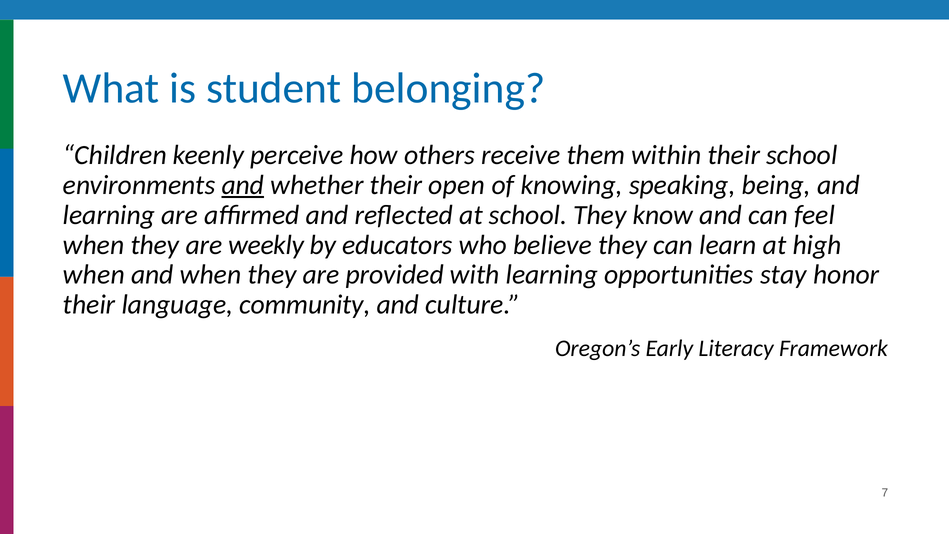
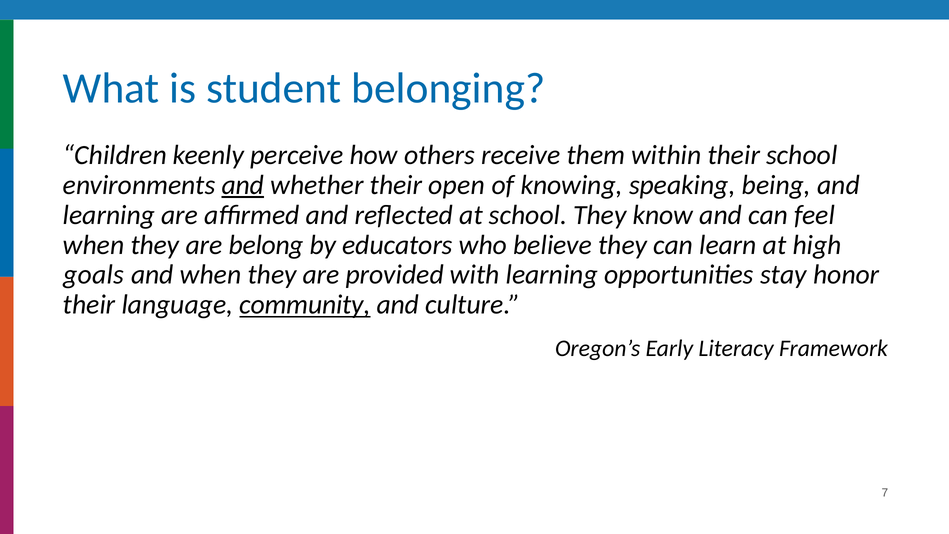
weekly: weekly -> belong (266, 245)
when: when -> goals (94, 275)
community underline: none -> present (305, 305)
